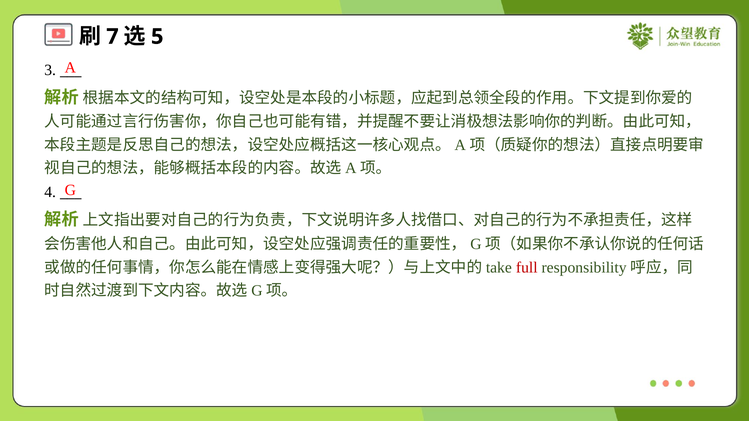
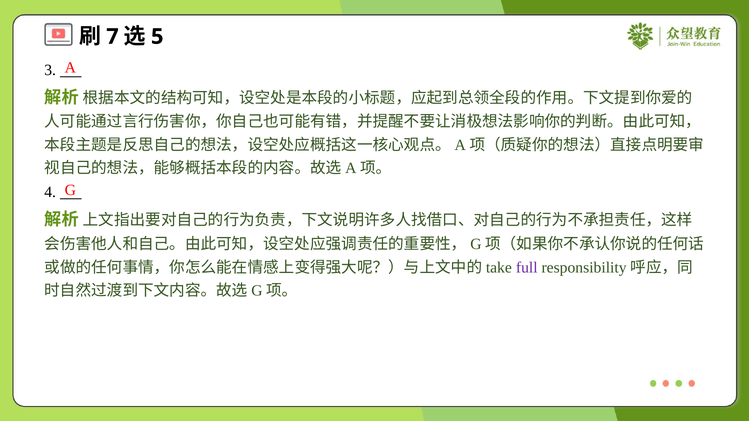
full colour: red -> purple (527, 268)
